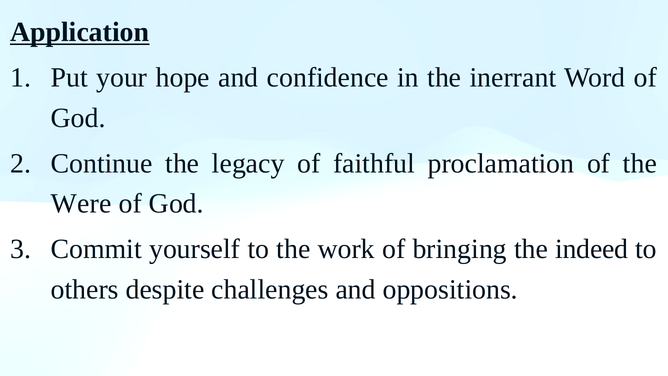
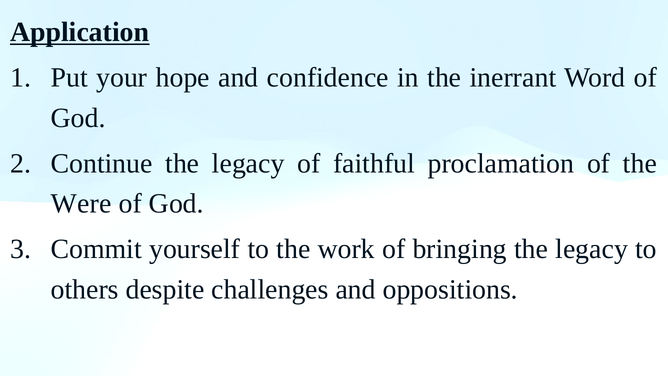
bringing the indeed: indeed -> legacy (592, 249)
